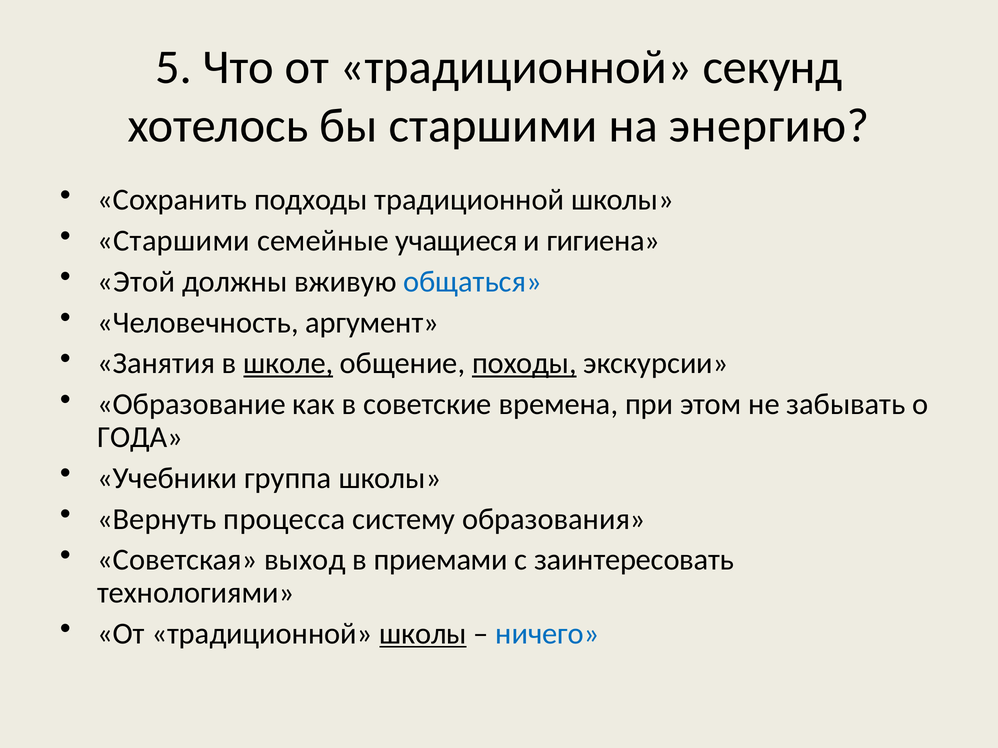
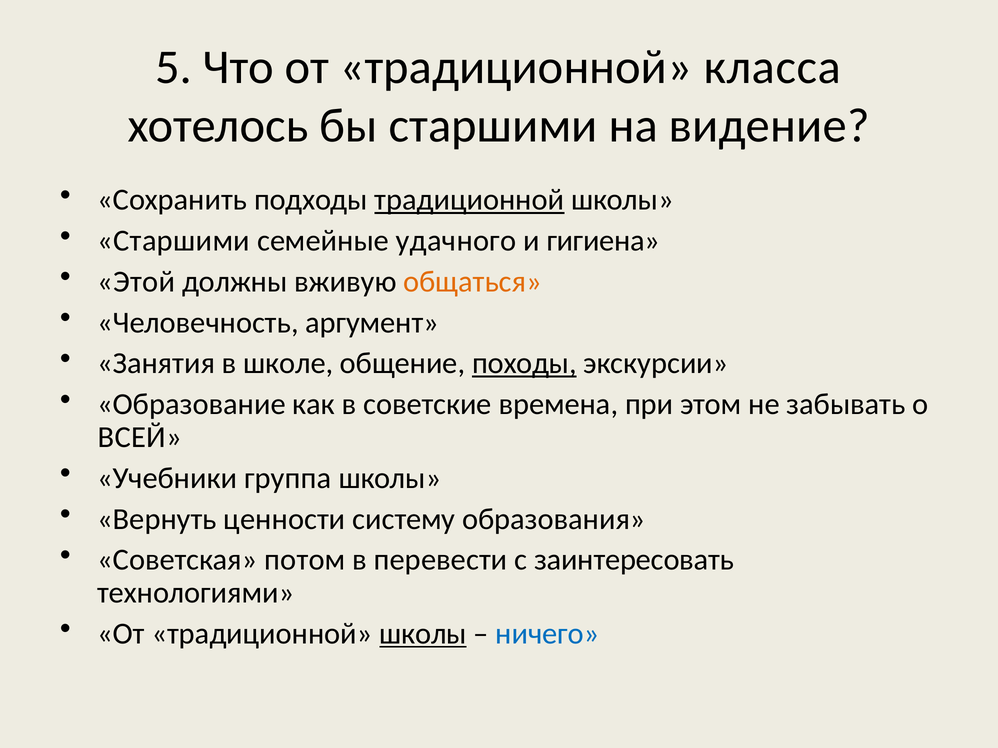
секунд: секунд -> класса (772, 67)
энергию: энергию -> видение (769, 126)
традиционной underline: none -> present (469, 200)
учащиеся: учащиеся -> удачного (456, 241)
общаться colour: blue -> orange (473, 282)
школе underline: present -> none (288, 364)
ГОДА: ГОДА -> ВСЕЙ (140, 438)
процесса: процесса -> ценности (284, 519)
выход: выход -> потом (305, 560)
приемами: приемами -> перевести (441, 560)
